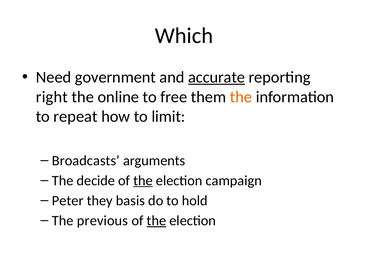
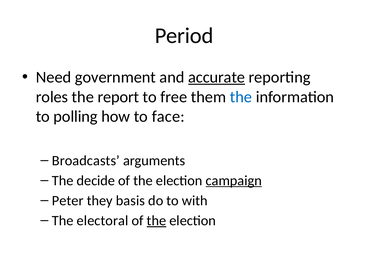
Which: Which -> Period (184, 36)
right: right -> roles (52, 97)
online: online -> report (118, 97)
the colour: orange -> blue (241, 97)
repeat: repeat -> polling (76, 117)
limit: limit -> face (168, 117)
the underline: present -> none (143, 181)
campaign underline: none -> present (234, 181)
hold: hold -> with (195, 201)
previous: previous -> electoral (103, 221)
